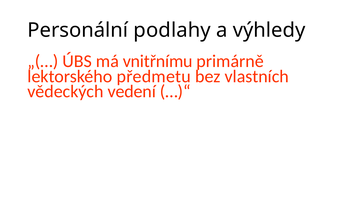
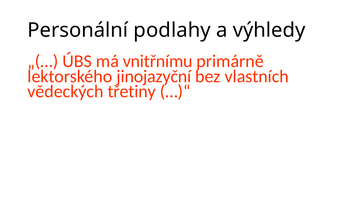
předmetu: předmetu -> jinojazyční (154, 77)
vedení: vedení -> třetiny (132, 92)
